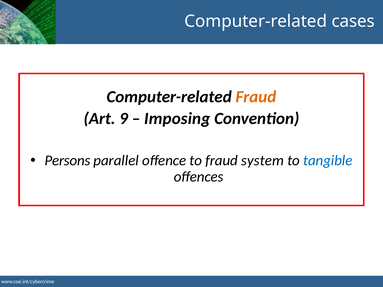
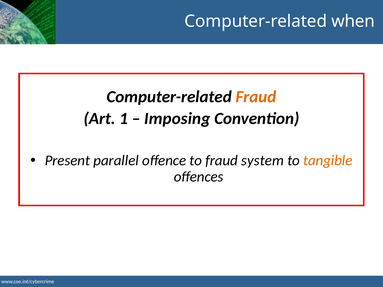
cases: cases -> when (353, 21)
9: 9 -> 1 (124, 119)
Persons: Persons -> Present (67, 161)
tangible colour: blue -> orange (328, 161)
